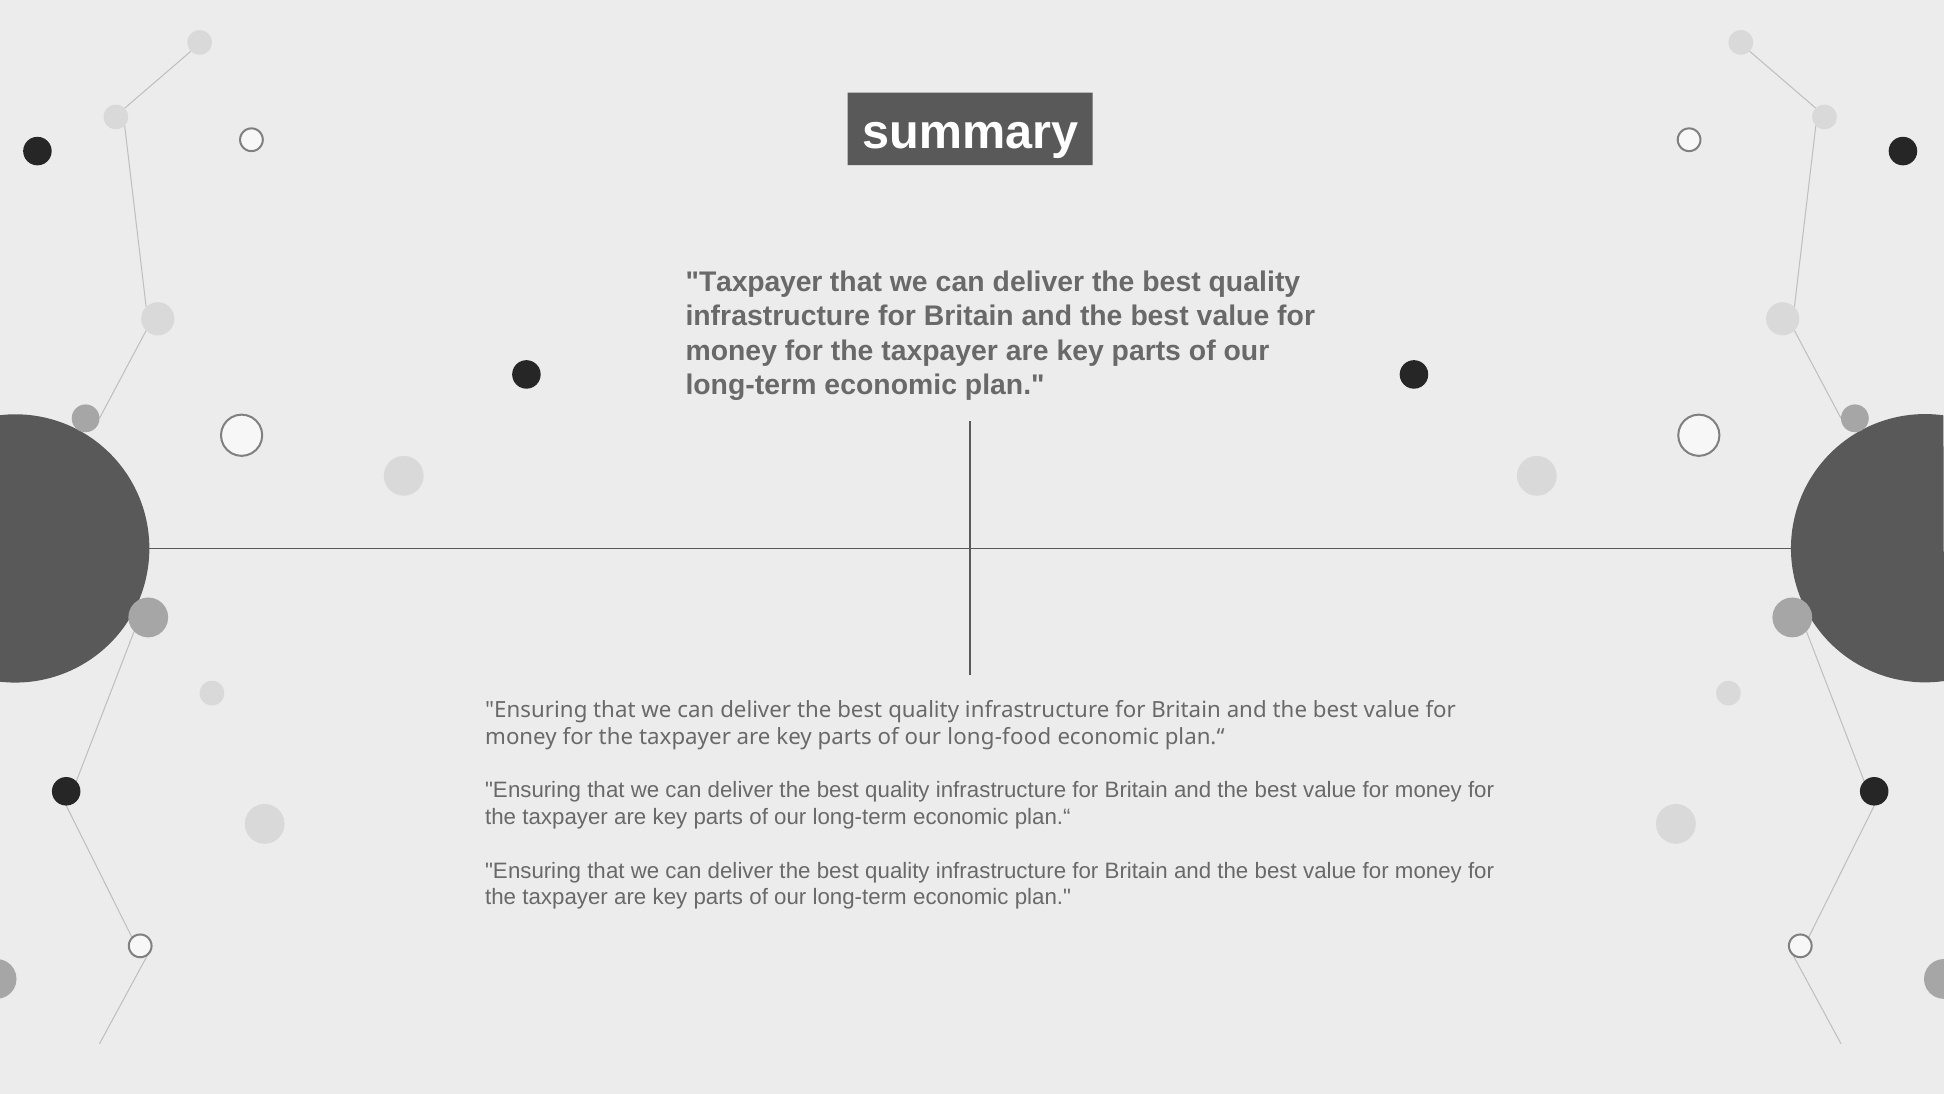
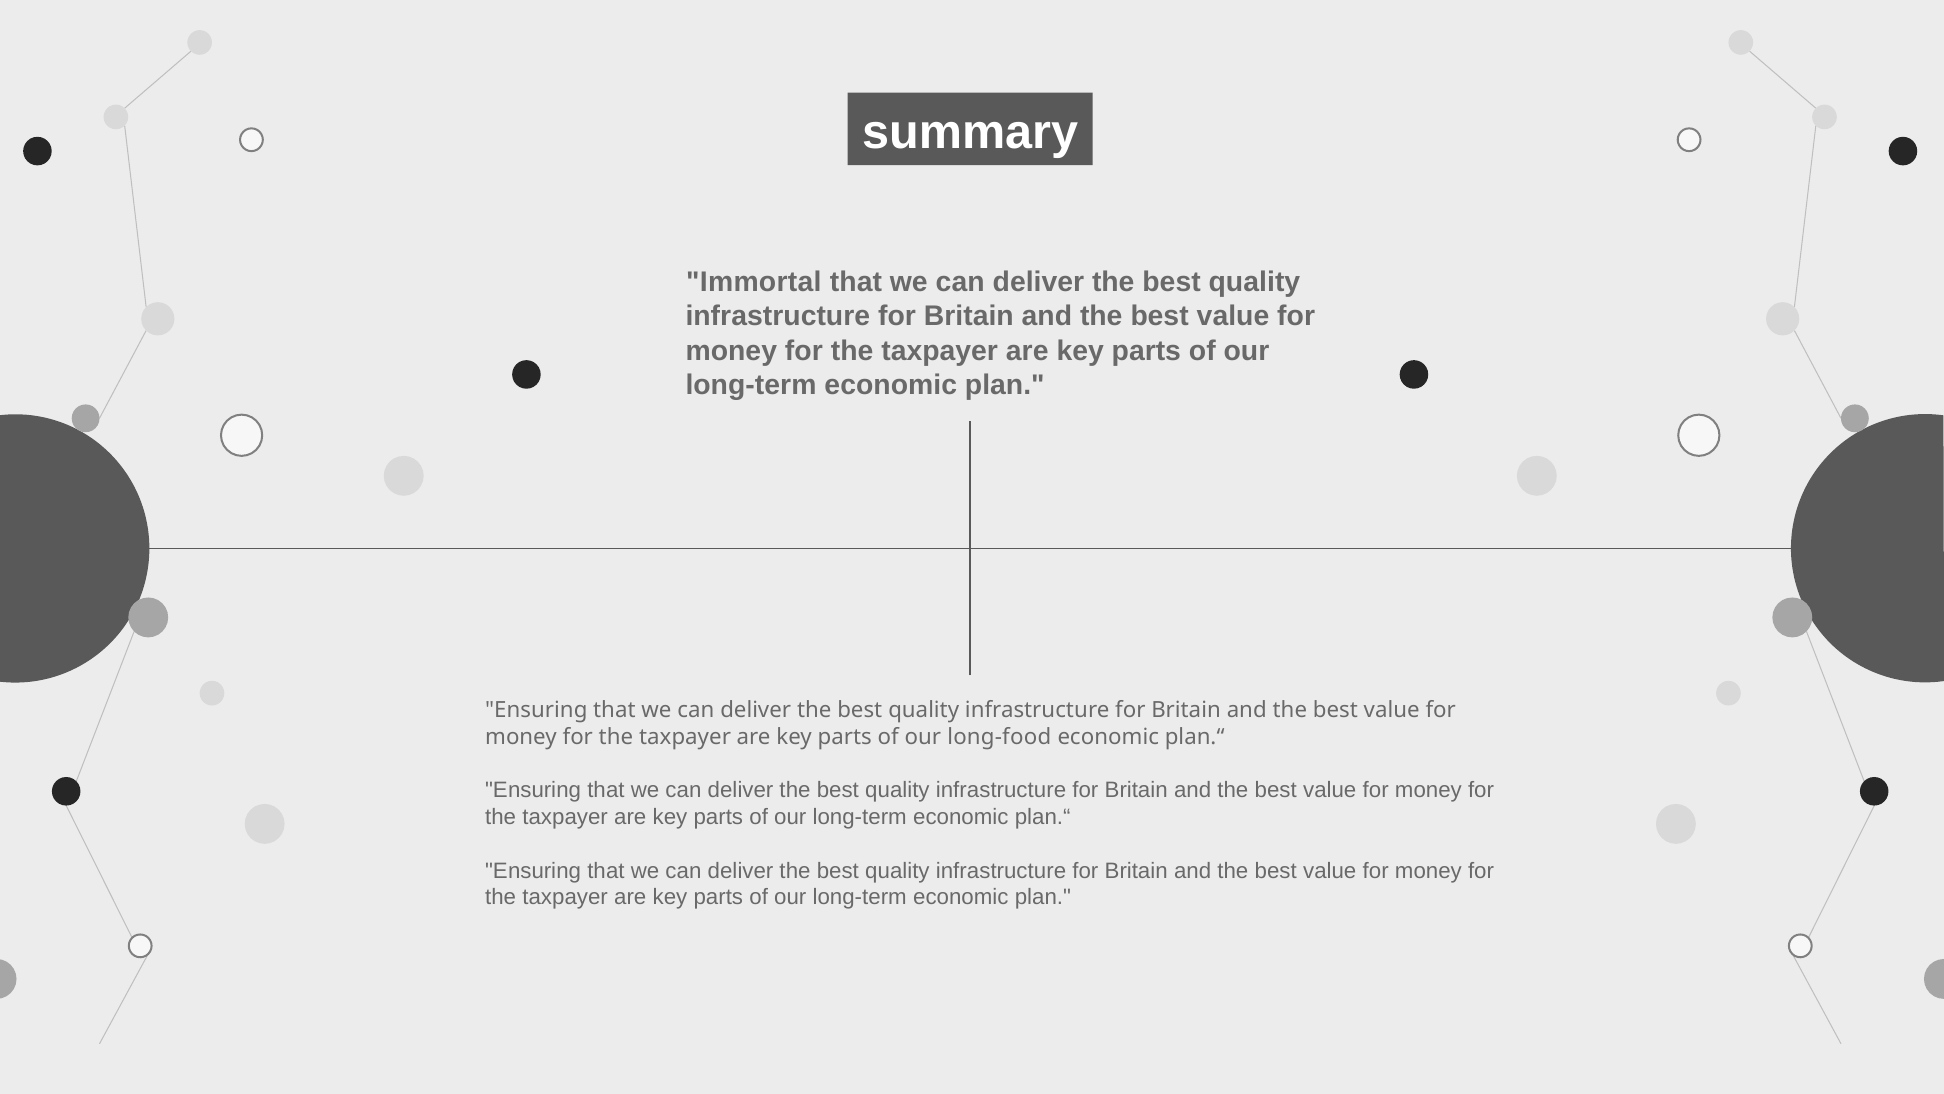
Taxpayer: Taxpayer -> Immortal (754, 282)
